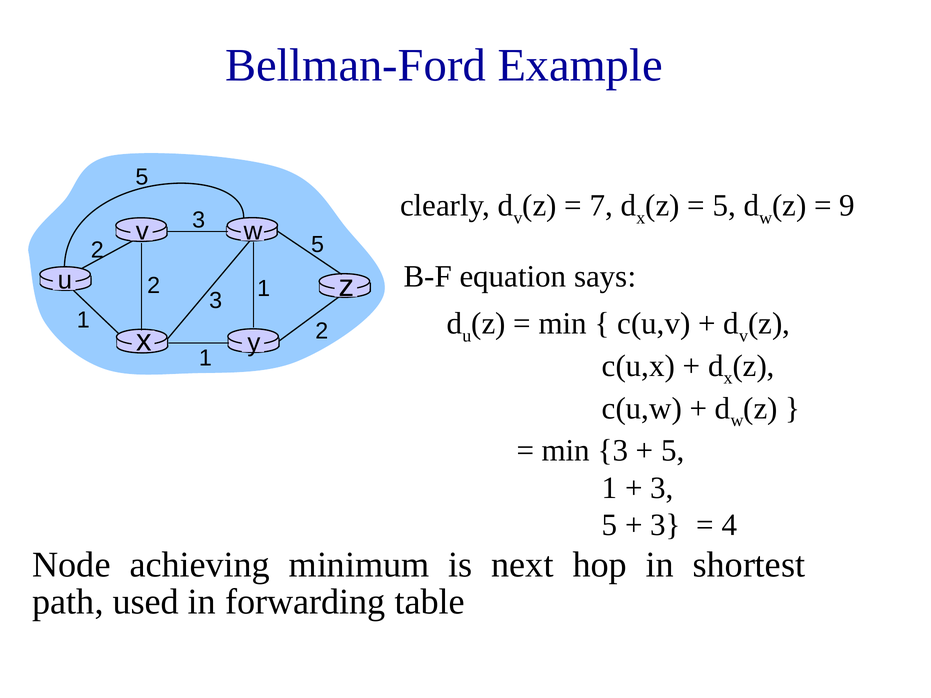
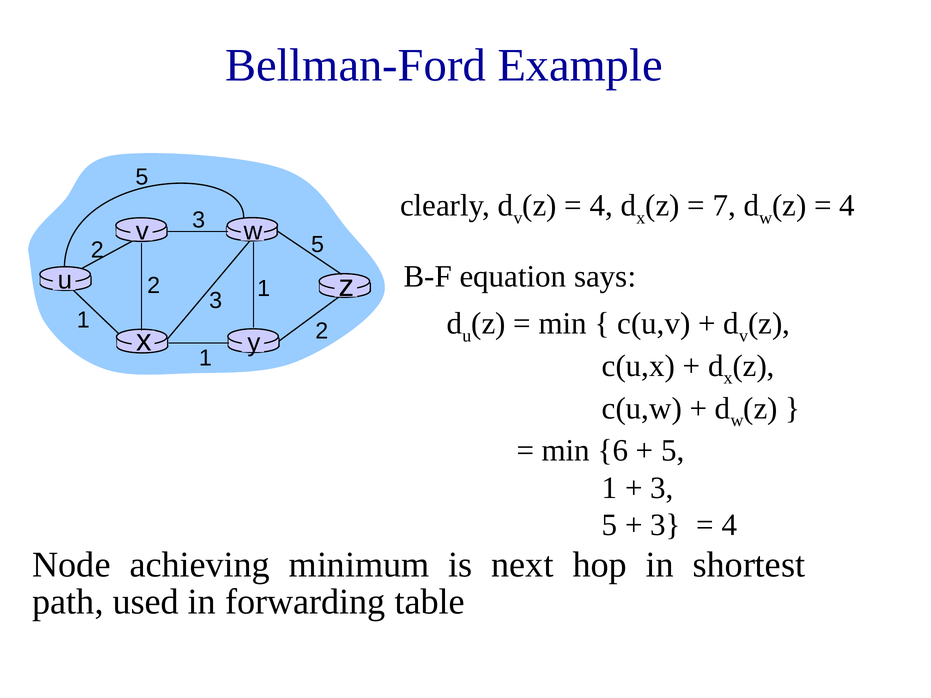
7: 7 -> 4 (601, 206)
5: 5 -> 7 (724, 206)
9: 9 -> 4 (847, 206)
min 3: 3 -> 6 (613, 451)
